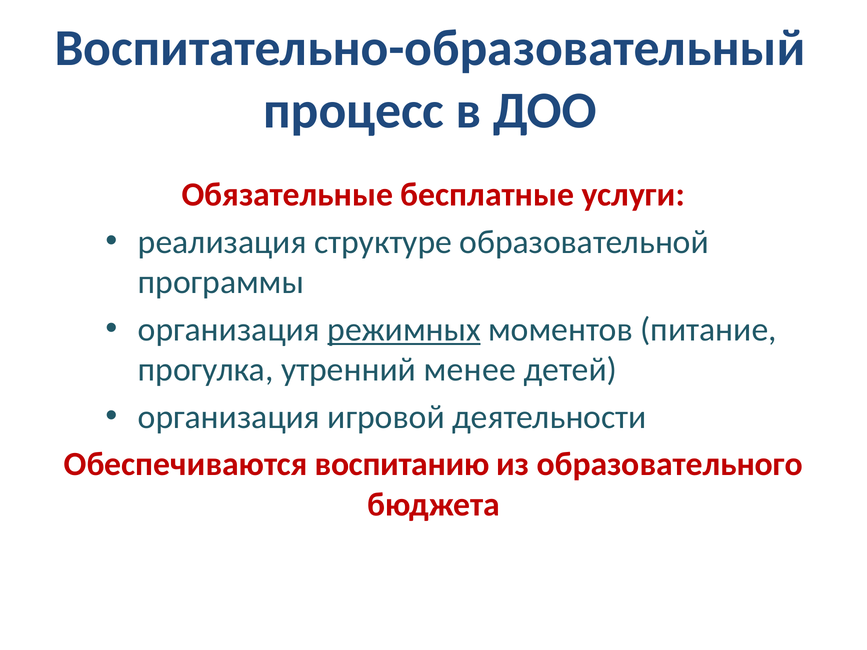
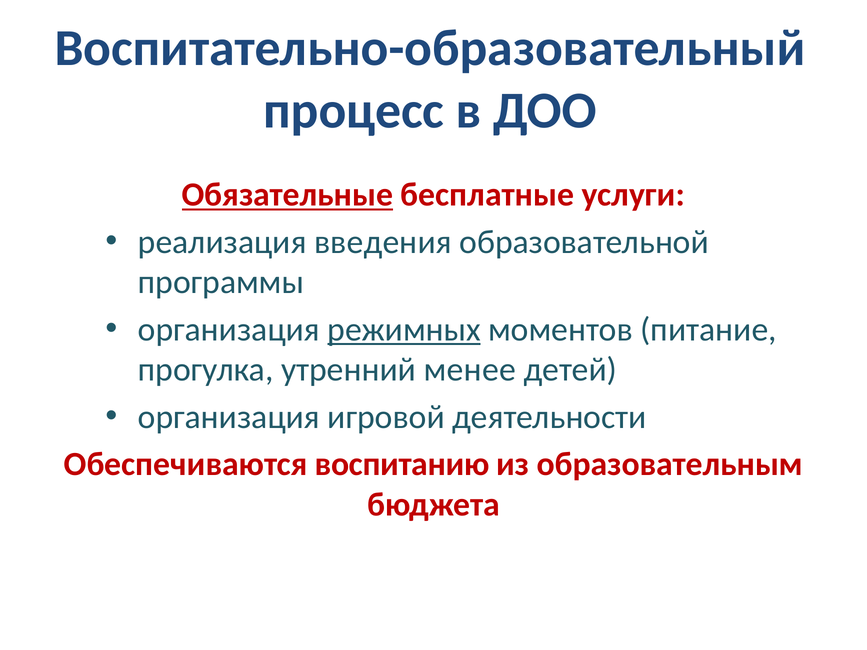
Обязательные underline: none -> present (287, 195)
структуре: структуре -> введения (383, 242)
образовательного: образовательного -> образовательным (670, 464)
